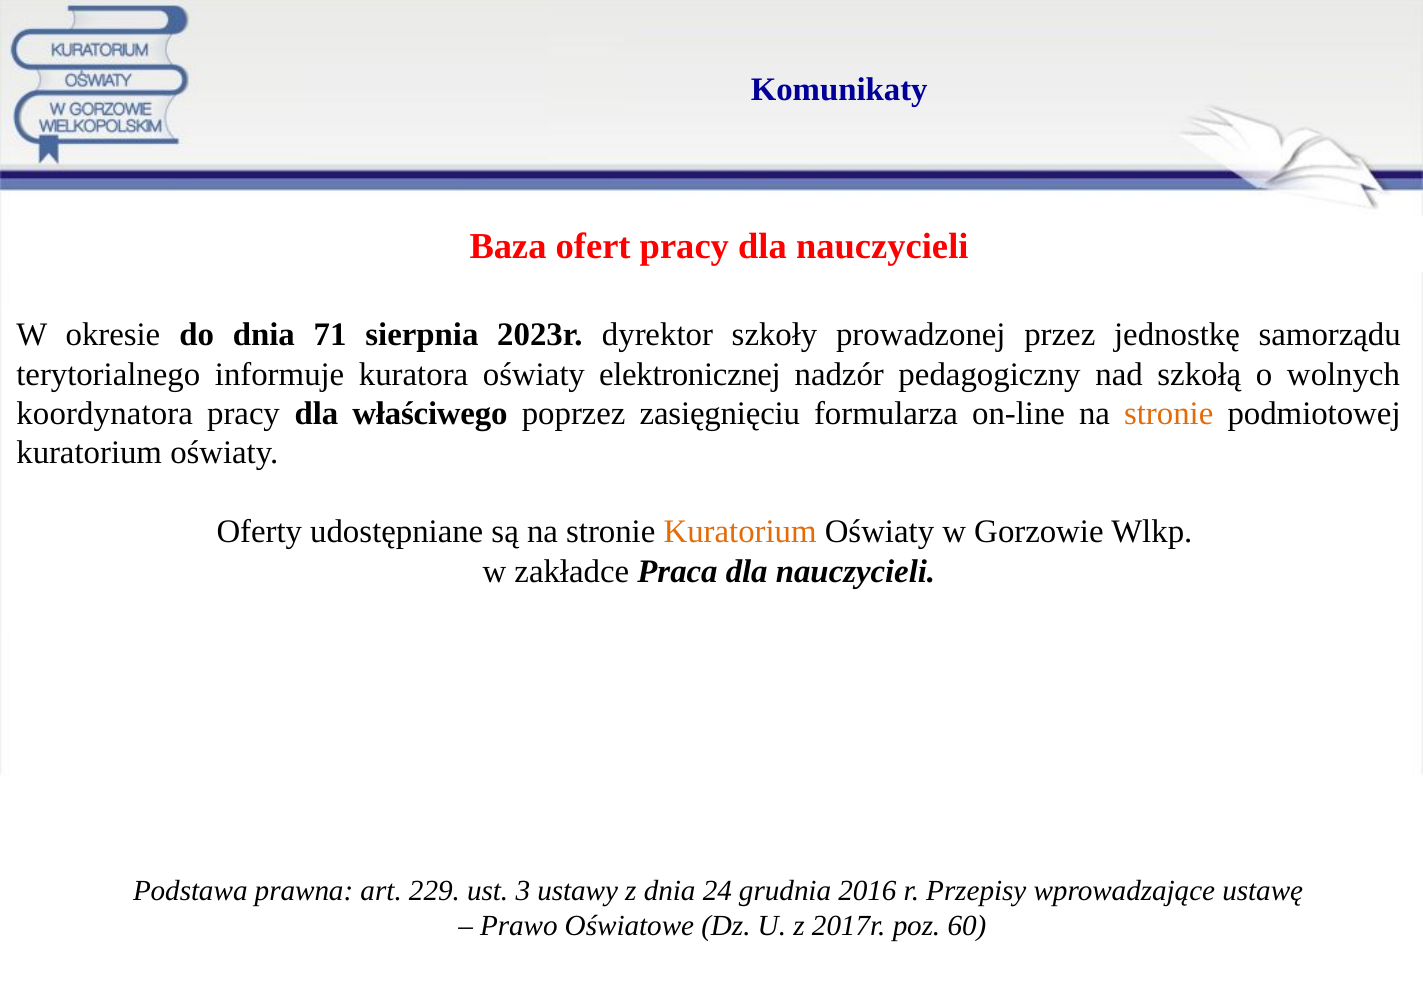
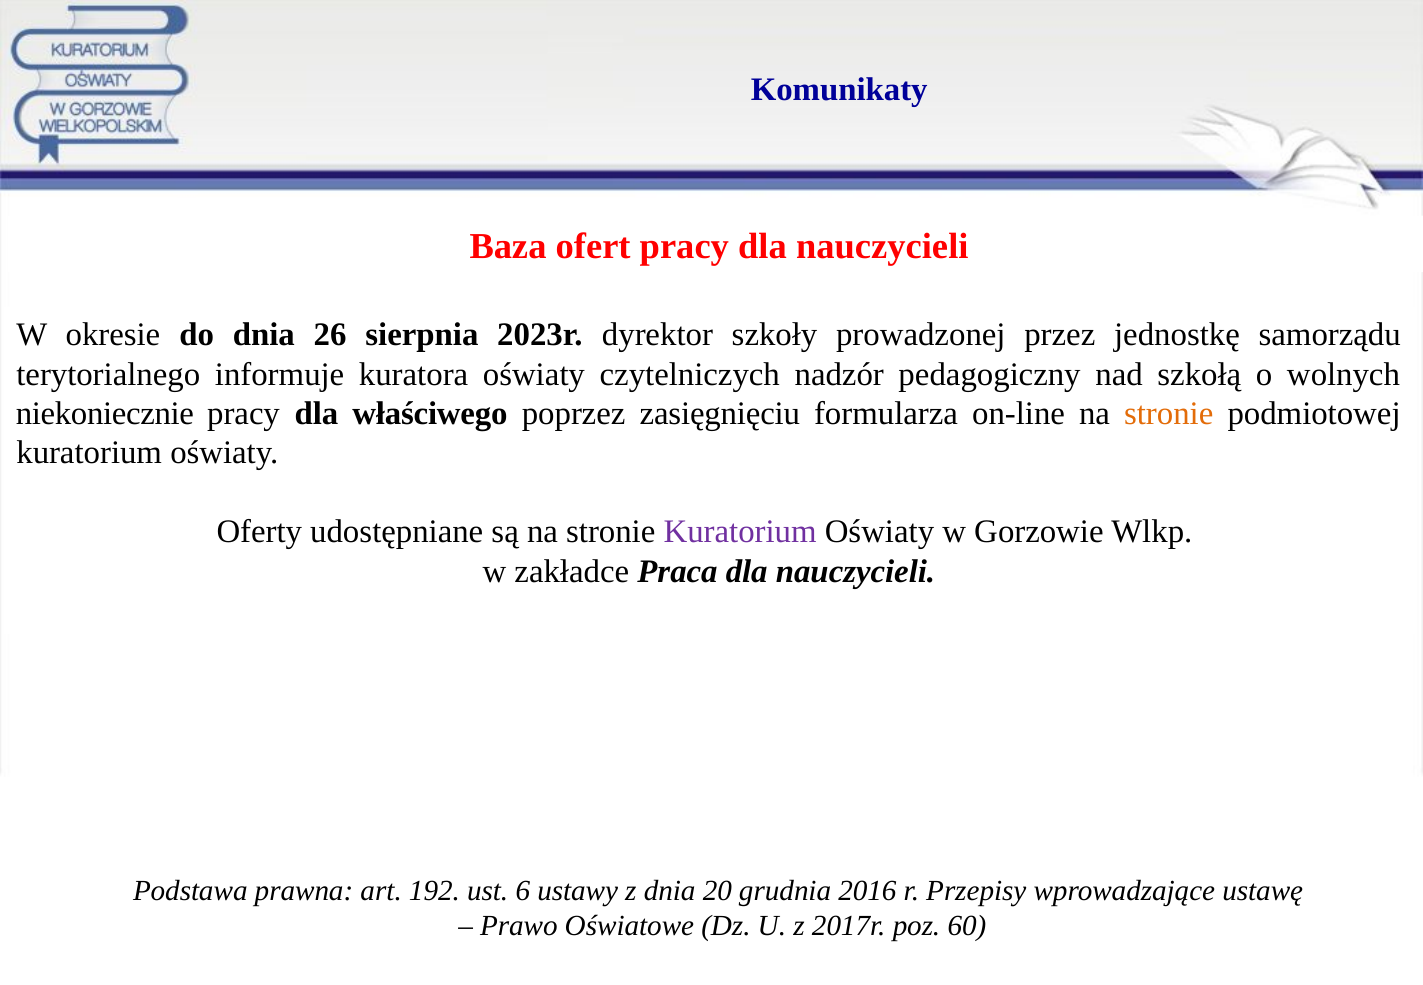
71: 71 -> 26 (330, 335)
elektronicznej: elektronicznej -> czytelniczych (690, 374)
koordynatora: koordynatora -> niekoniecznie (105, 414)
Kuratorium colour: orange -> purple (740, 532)
229: 229 -> 192 (434, 891)
3: 3 -> 6 (523, 891)
24: 24 -> 20 (717, 891)
